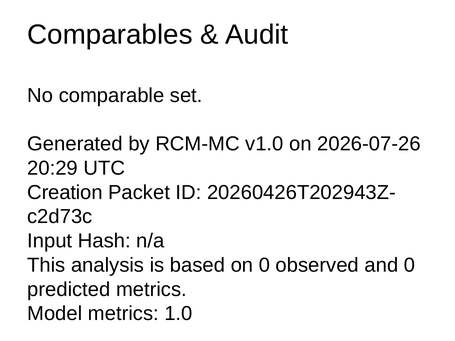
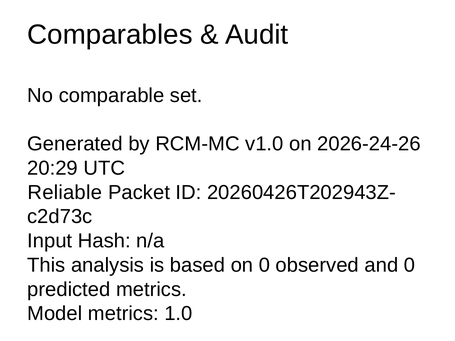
2026-07-26: 2026-07-26 -> 2026-24-26 (369, 144)
Creation: Creation -> Reliable (65, 193)
